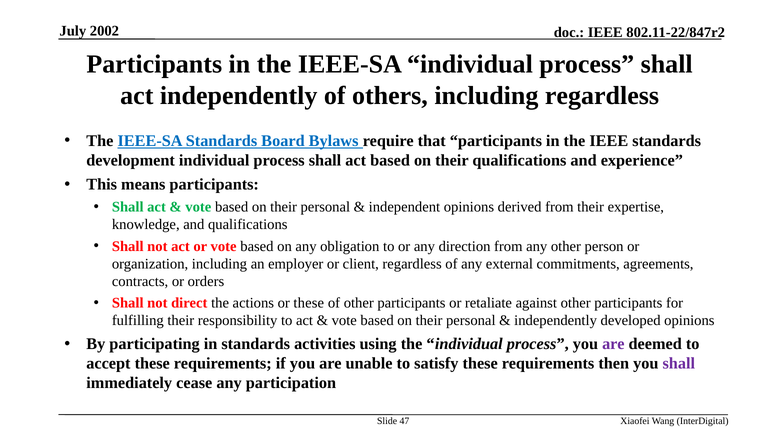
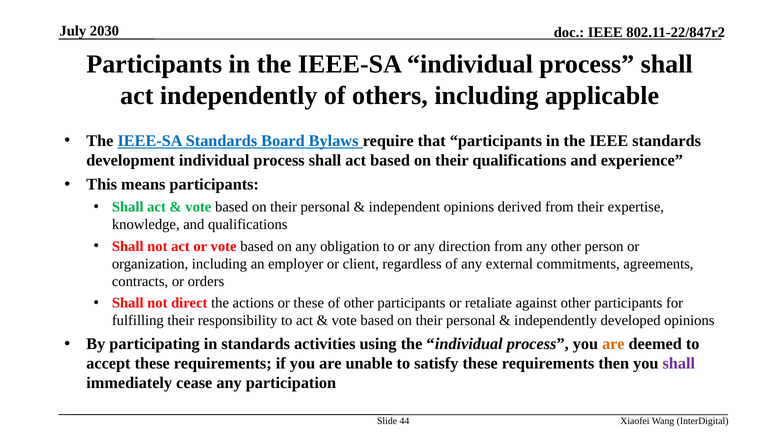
2002: 2002 -> 2030 (104, 31)
including regardless: regardless -> applicable (602, 95)
are colour: purple -> orange (613, 344)
47: 47 -> 44 (404, 421)
